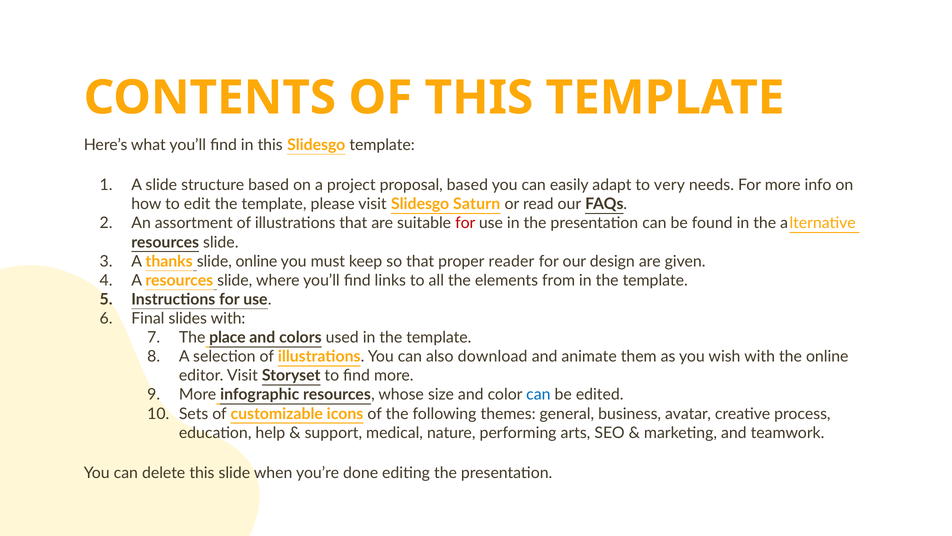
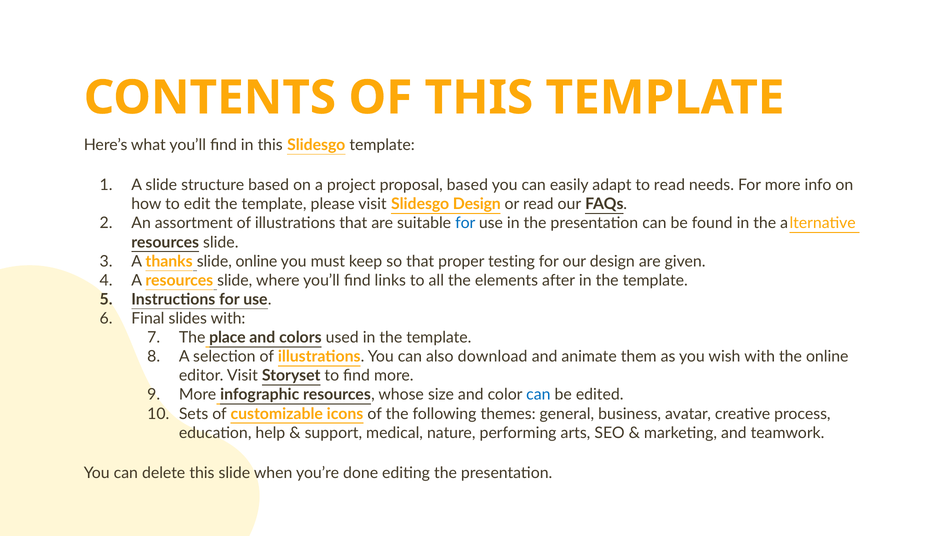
to very: very -> read (669, 185)
Slidesgo Saturn: Saturn -> Design (477, 204)
for colour: red -> blue (465, 223)
reader: reader -> testing (512, 261)
from: from -> after (559, 280)
